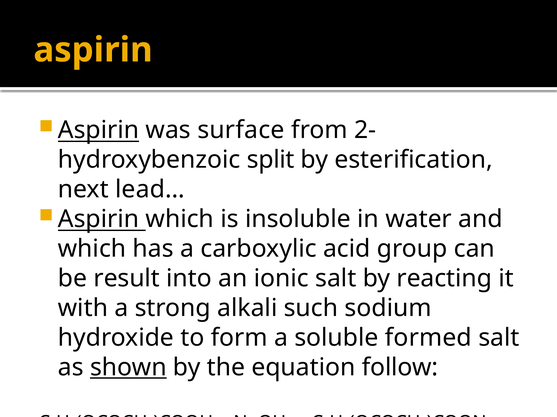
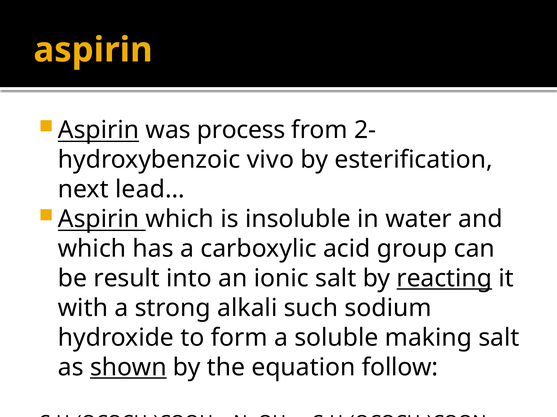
surface: surface -> process (241, 130)
split: split -> vivo (270, 160)
reacting underline: none -> present (444, 279)
formed: formed -> making (428, 338)
